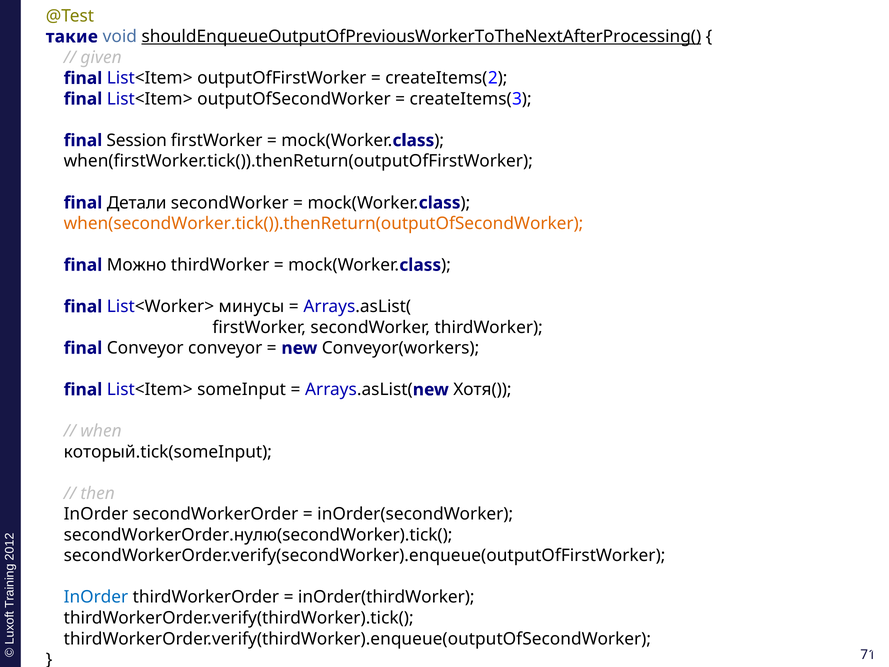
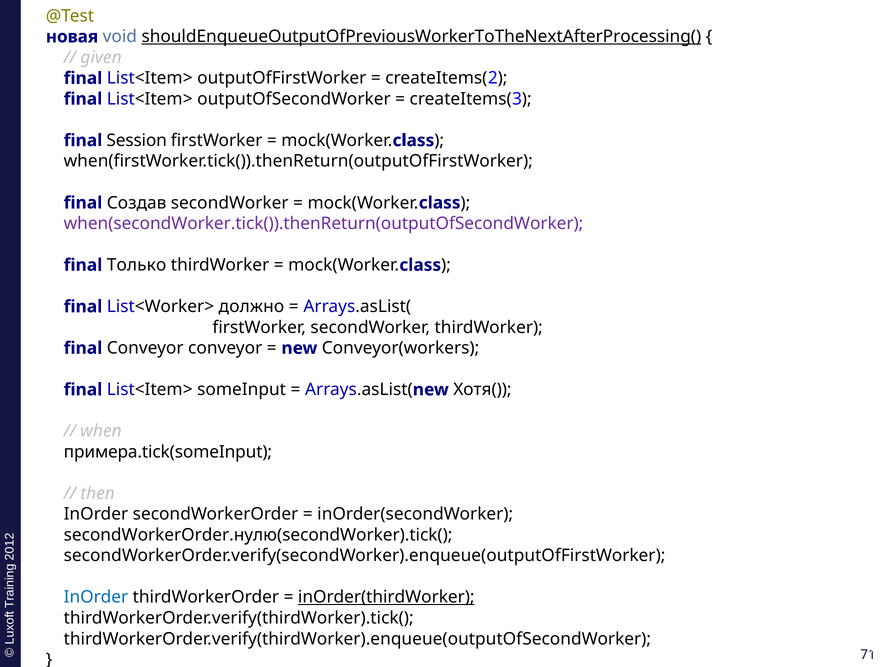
такие: такие -> новая (72, 37)
Детали: Детали -> Создав (137, 203)
when(secondWorker.tick()).thenReturn(outputOfSecondWorker colour: orange -> purple (324, 223)
Можно: Можно -> Только (137, 265)
минусы: минусы -> должно (251, 306)
который.tick(someInput: который.tick(someInput -> примера.tick(someInput (168, 452)
inOrder(thirdWorker underline: none -> present (386, 597)
